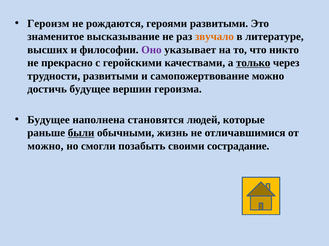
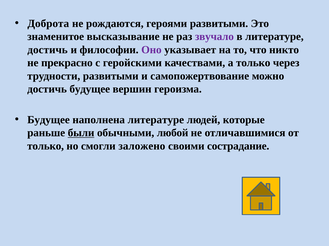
Героизм: Героизм -> Доброта (48, 24)
звучало colour: orange -> purple (214, 37)
высших: высших -> достичь (48, 50)
только underline: present -> none (253, 63)
наполнена становятся: становятся -> литературе (156, 120)
жизнь: жизнь -> любой (173, 133)
можно: можно -> только (46, 146)
позабыть: позабыть -> заложено (142, 146)
